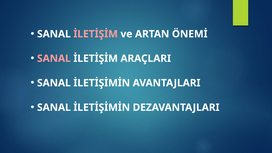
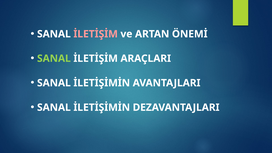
SANAL colour: pink -> light green (54, 58)
